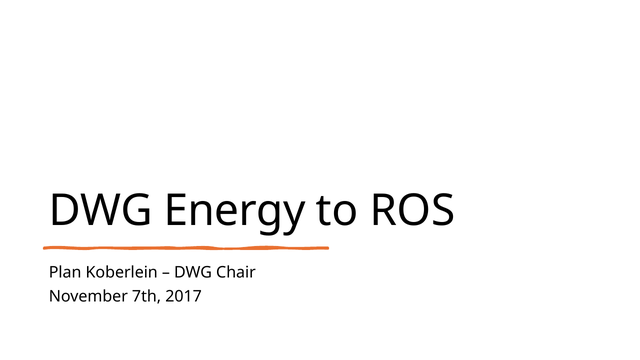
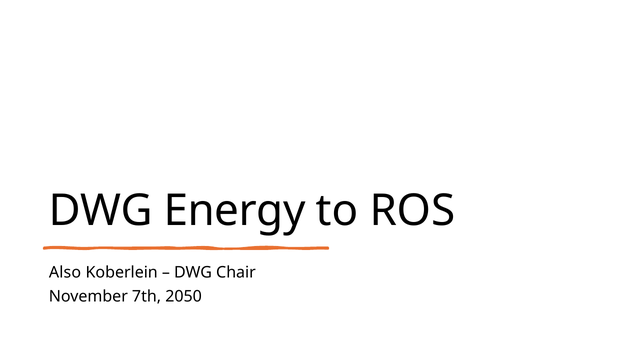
Plan: Plan -> Also (65, 273)
2017: 2017 -> 2050 (184, 296)
